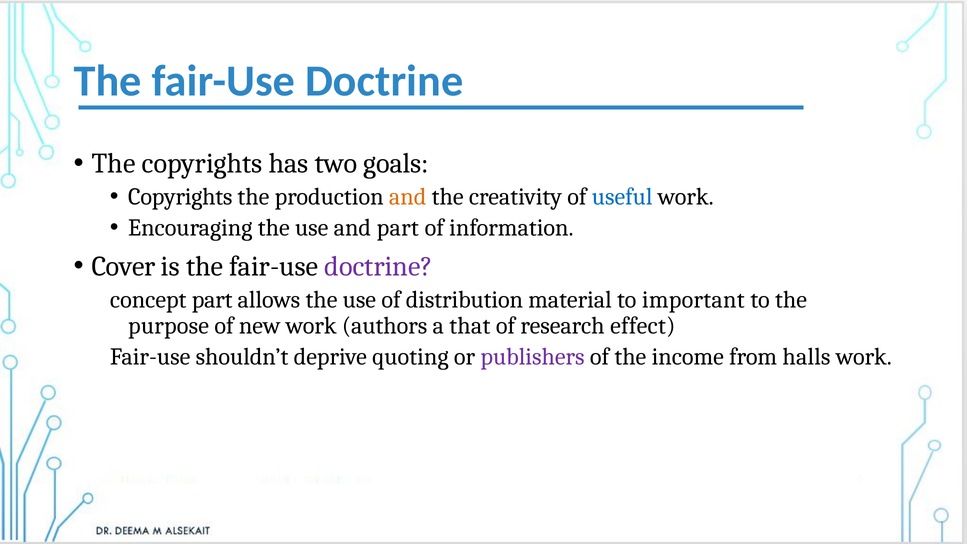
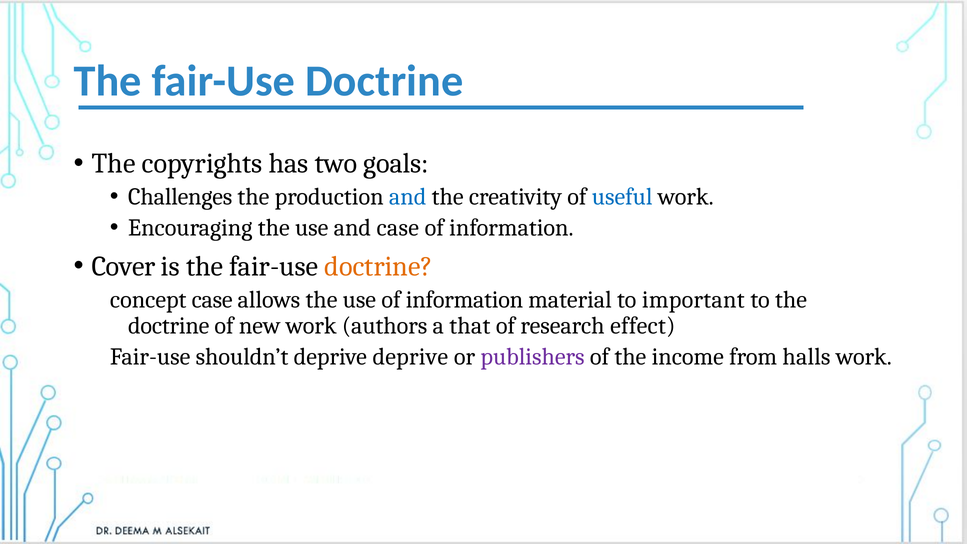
Copyrights: Copyrights -> Challenges (180, 197)
and colour: orange -> blue (408, 197)
and part: part -> case (398, 228)
doctrine colour: purple -> orange (378, 266)
concept part: part -> case (212, 300)
use of distribution: distribution -> information (465, 300)
purpose: purpose -> doctrine (169, 326)
deprive quoting: quoting -> deprive (410, 357)
